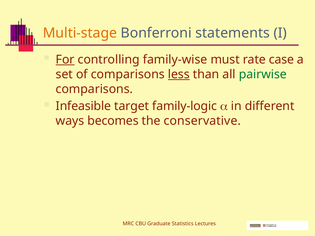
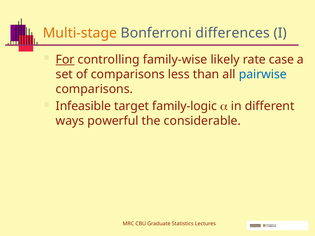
statements: statements -> differences (233, 33)
must: must -> likely (225, 60)
less underline: present -> none (179, 74)
pairwise colour: green -> blue (263, 74)
becomes: becomes -> powerful (113, 121)
conservative: conservative -> considerable (202, 121)
